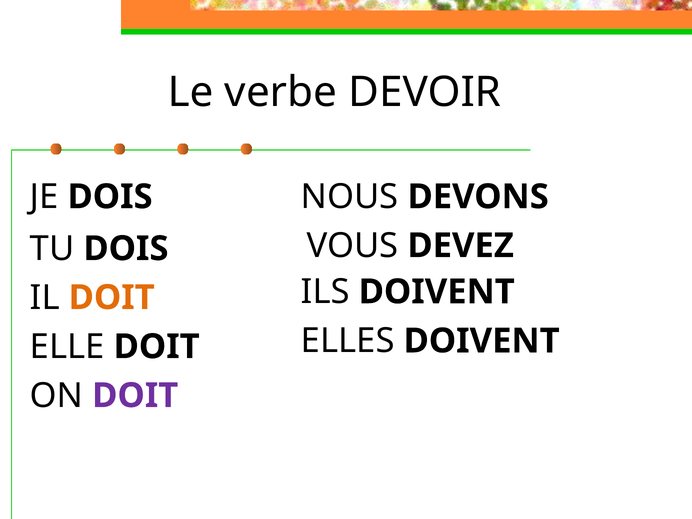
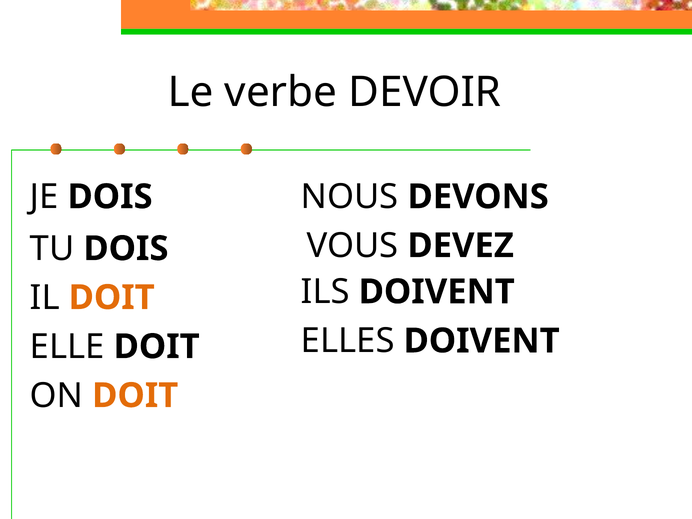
DOIT colour: purple -> orange (135, 396)
